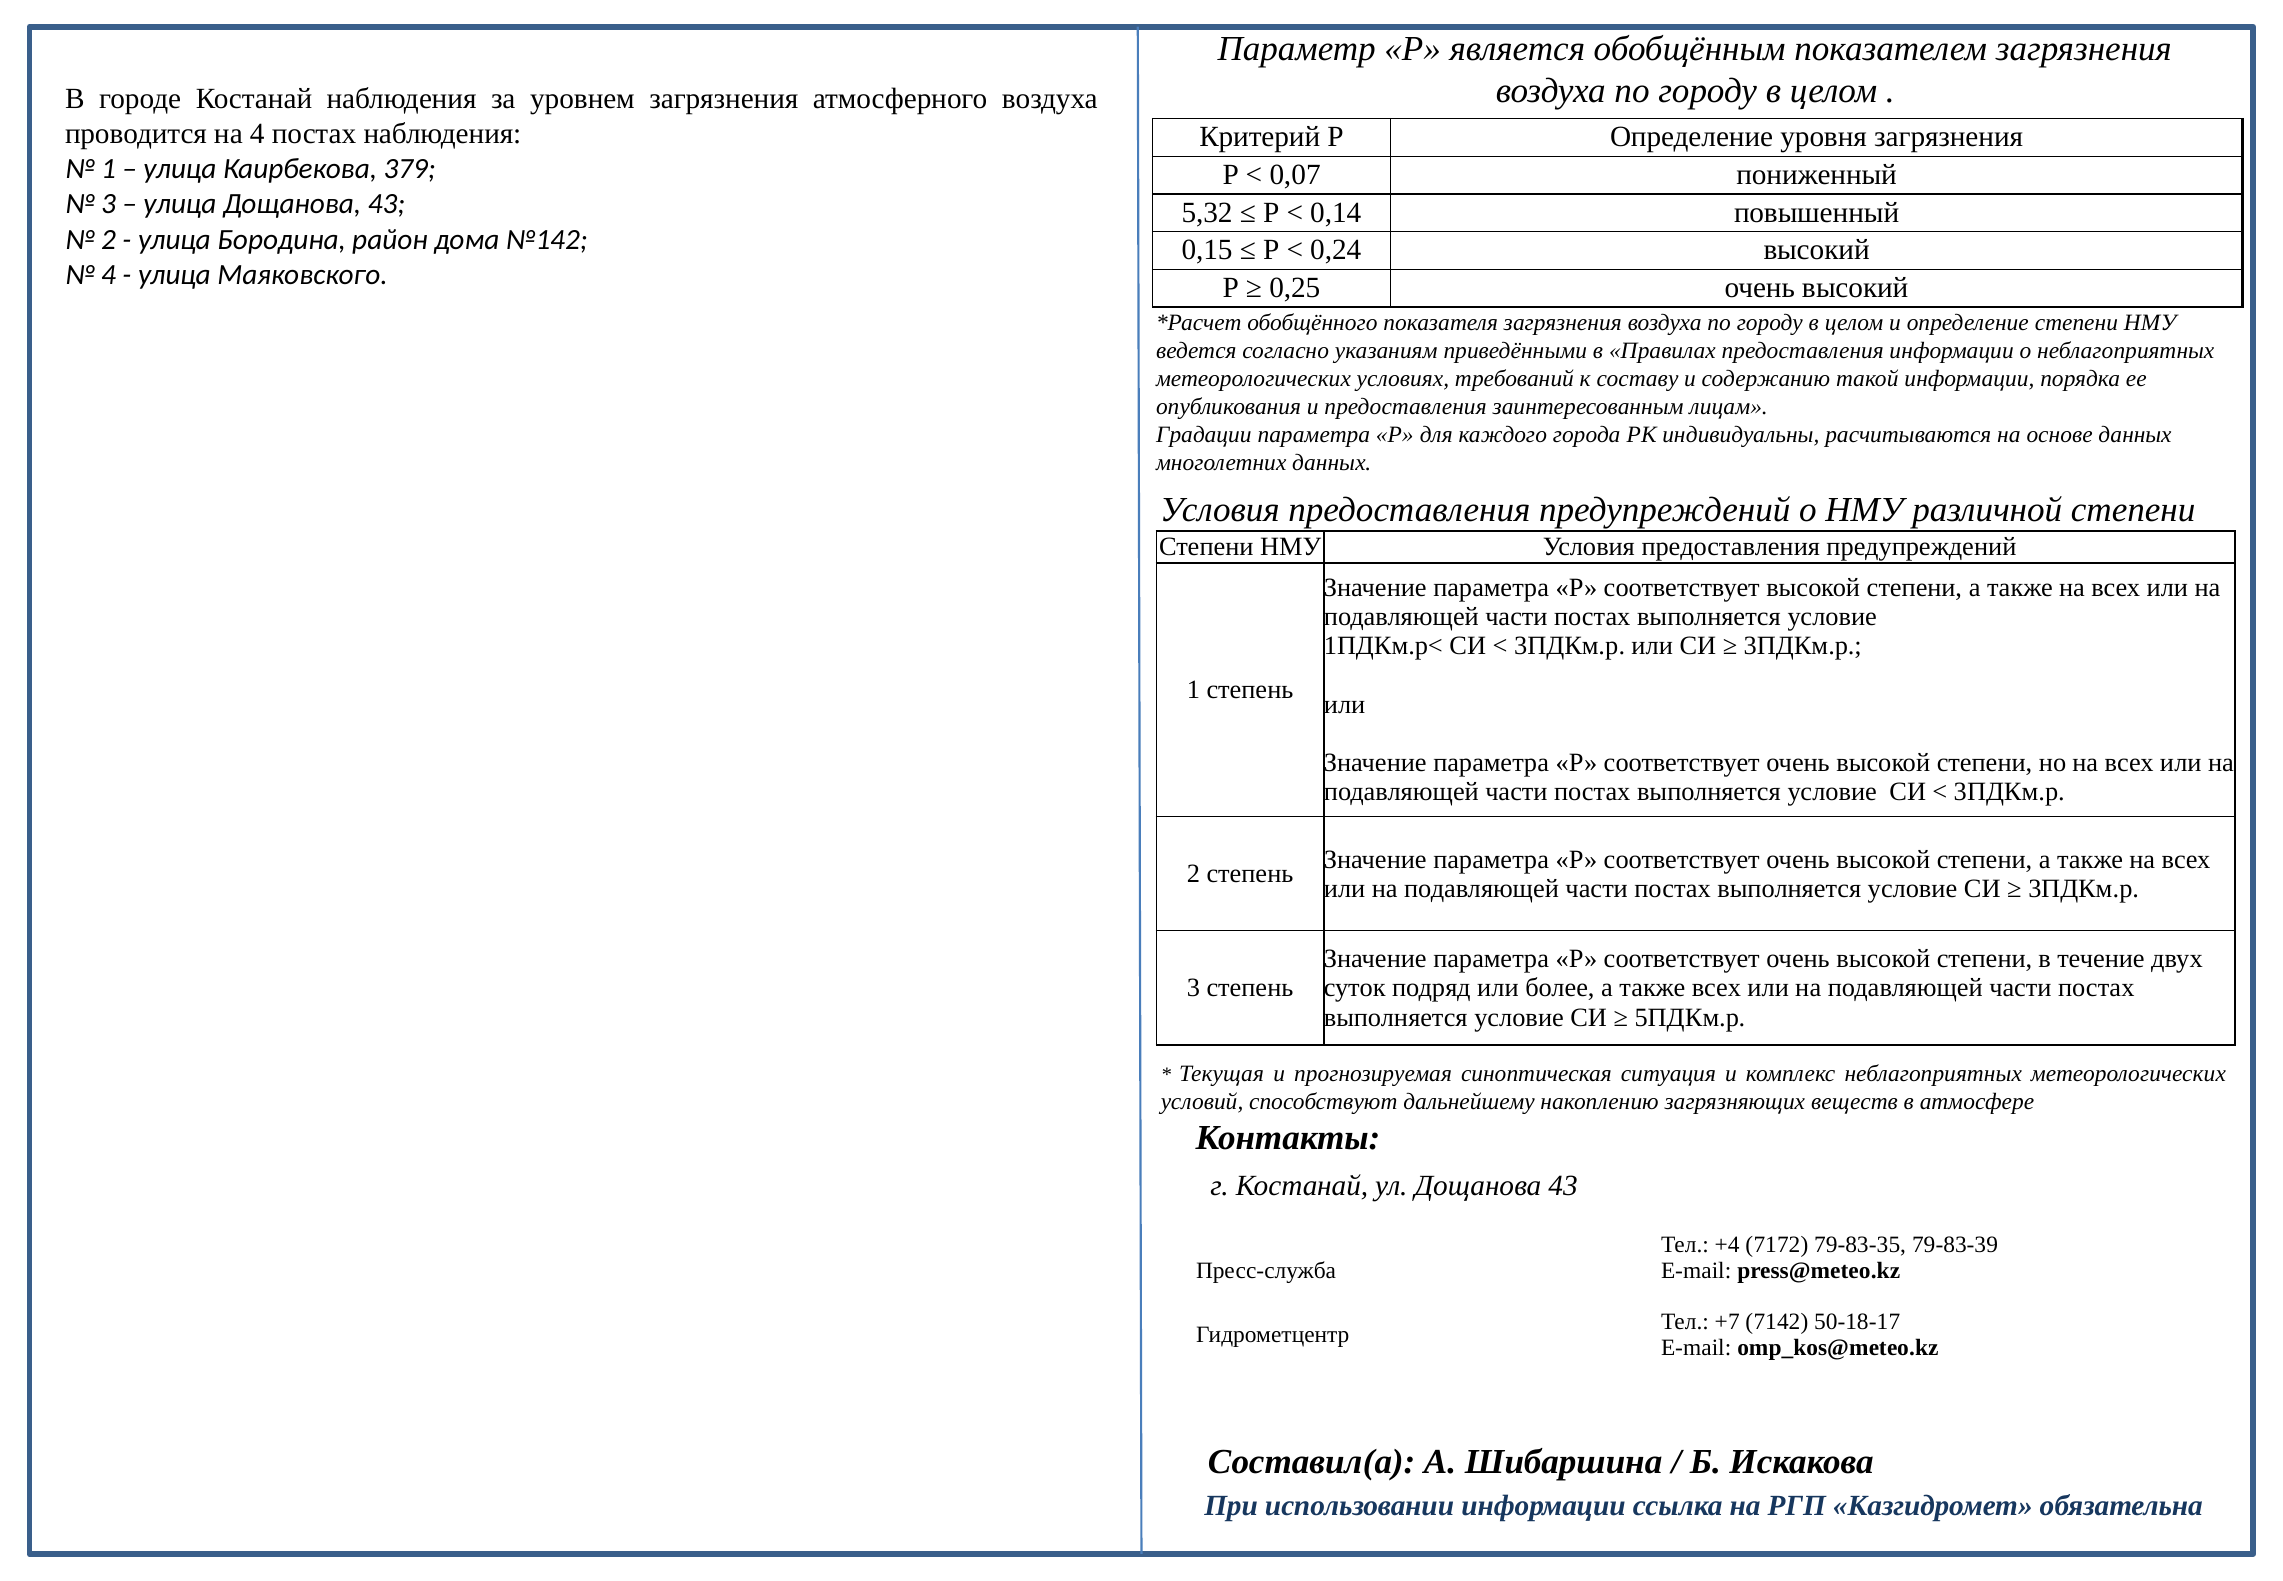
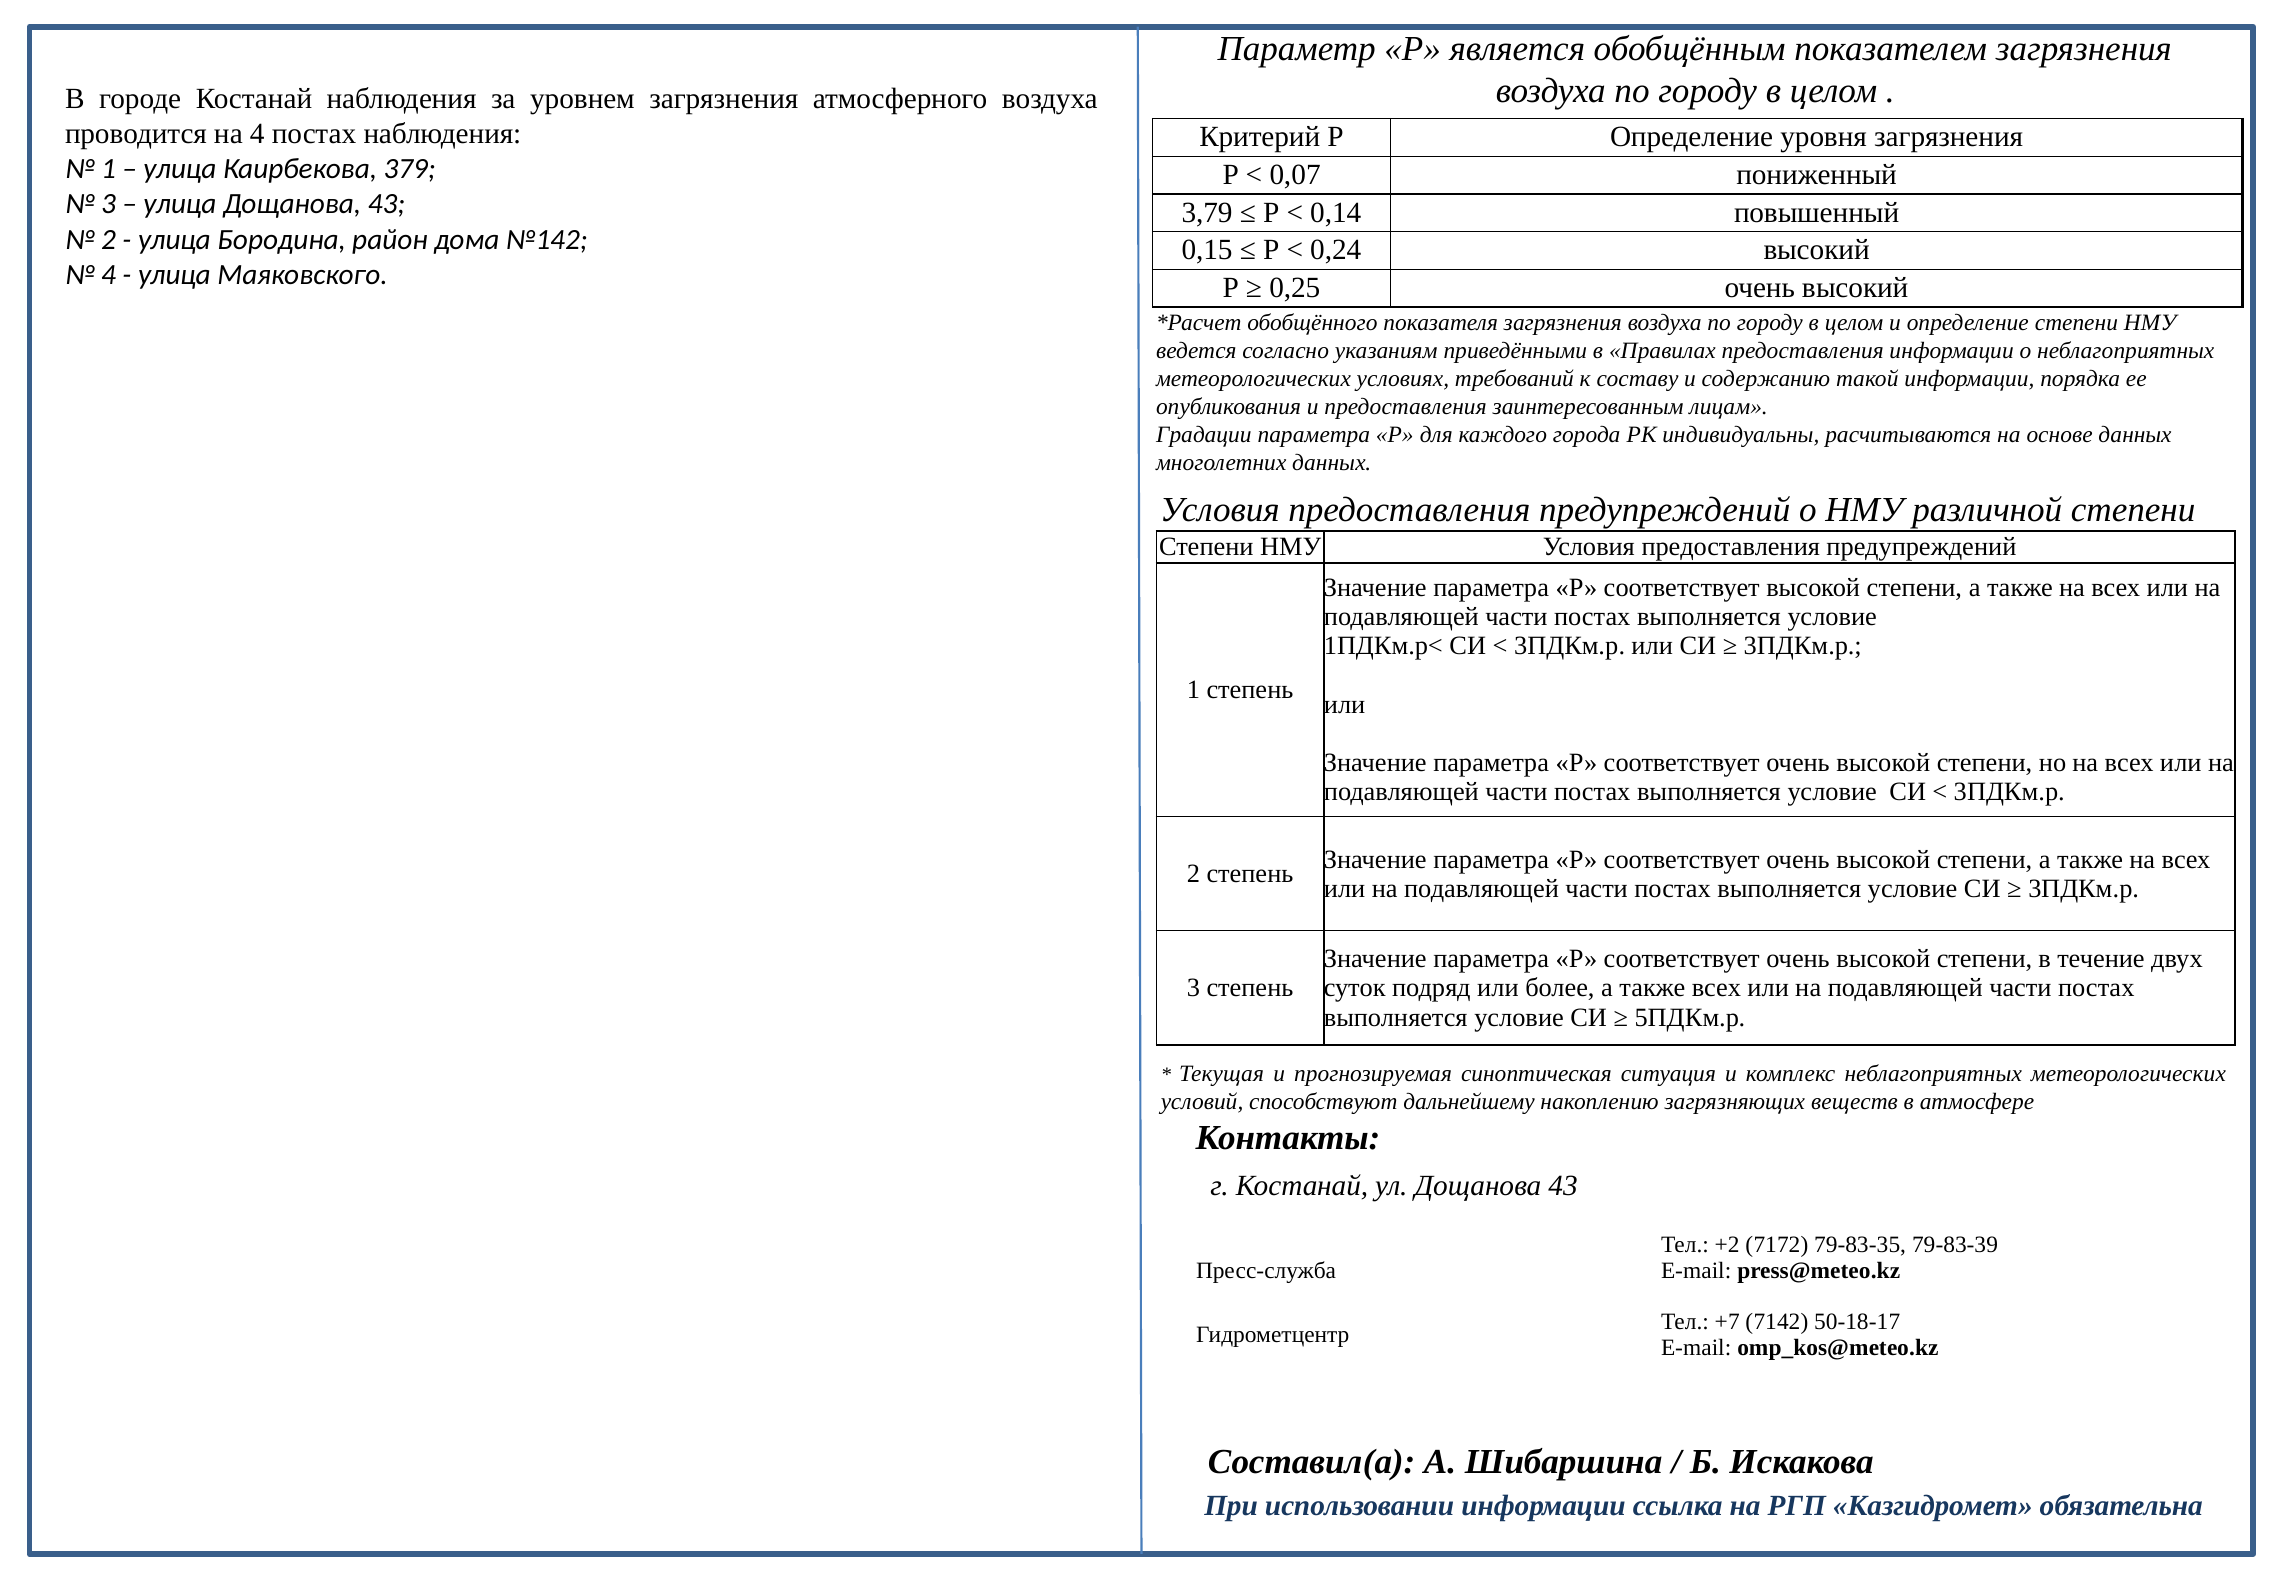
5,32: 5,32 -> 3,79 (1207, 212)
+4: +4 -> +2 (1727, 1244)
